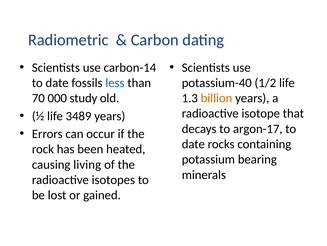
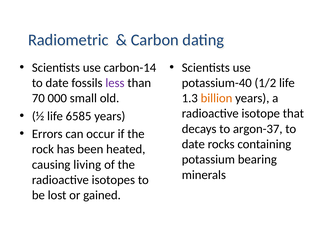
less colour: blue -> purple (115, 83)
study: study -> small (83, 98)
3489: 3489 -> 6585 (79, 116)
argon-17: argon-17 -> argon-37 (258, 128)
